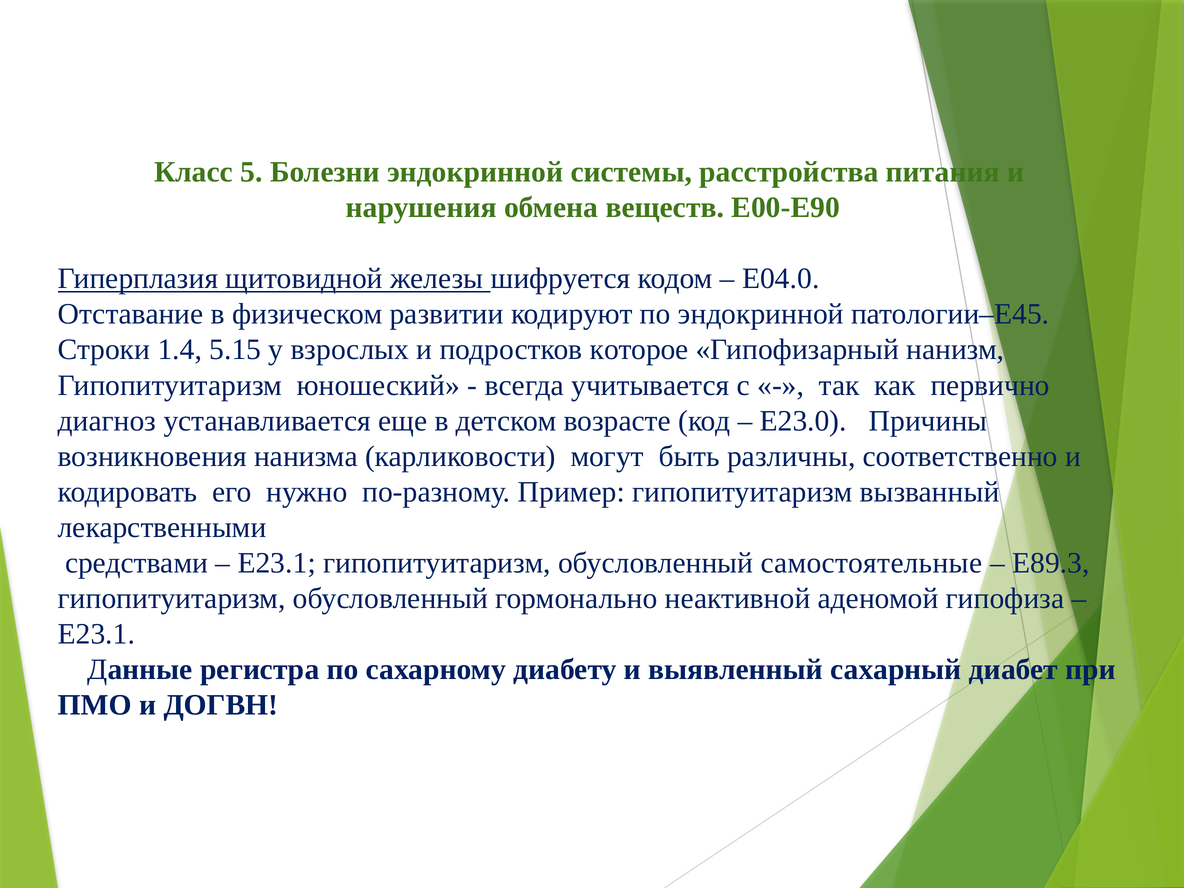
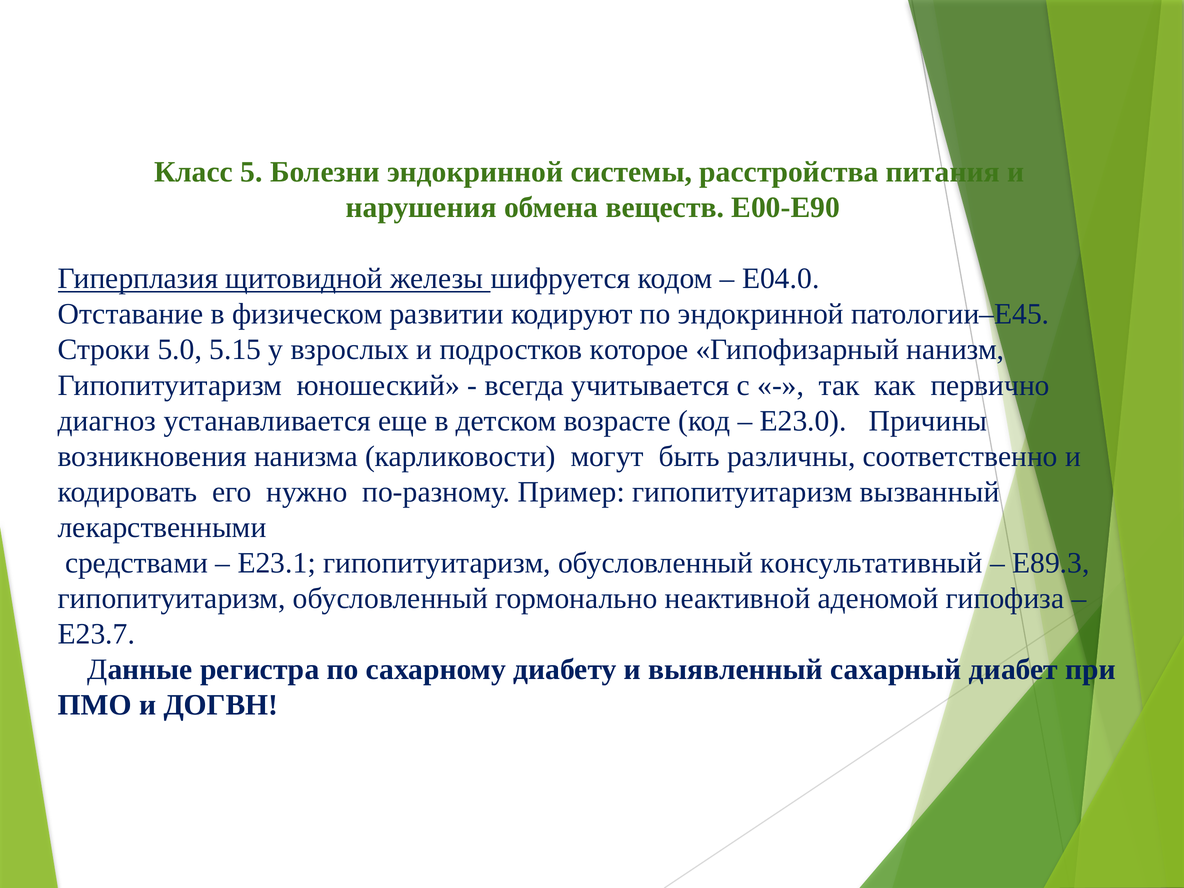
1.4: 1.4 -> 5.0 (180, 350)
самостоятельные: самостоятельные -> консультативный (872, 563)
Е23.1: Е23.1 -> Е23.7 (96, 634)
